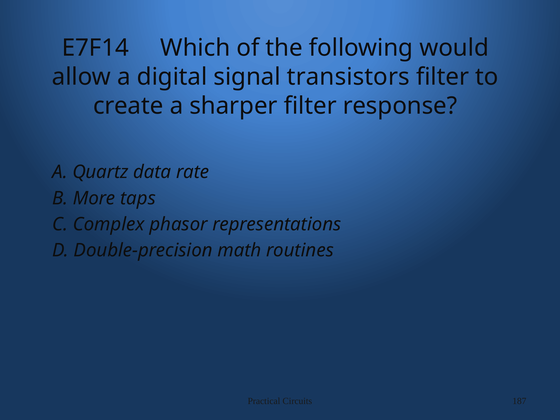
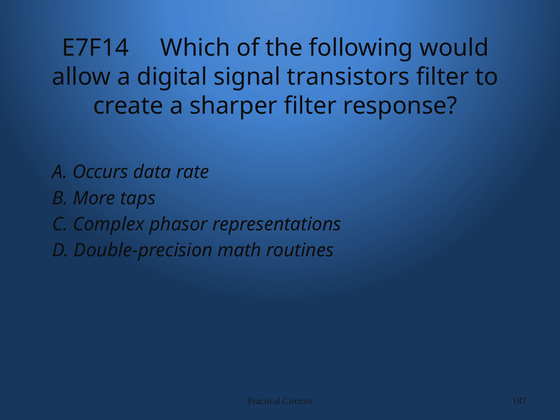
Quartz: Quartz -> Occurs (100, 172)
